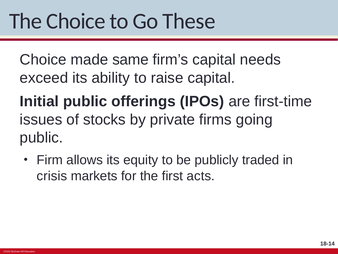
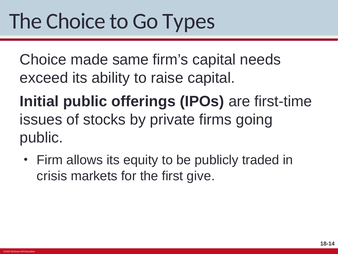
These: These -> Types (189, 21)
acts: acts -> give (201, 176)
